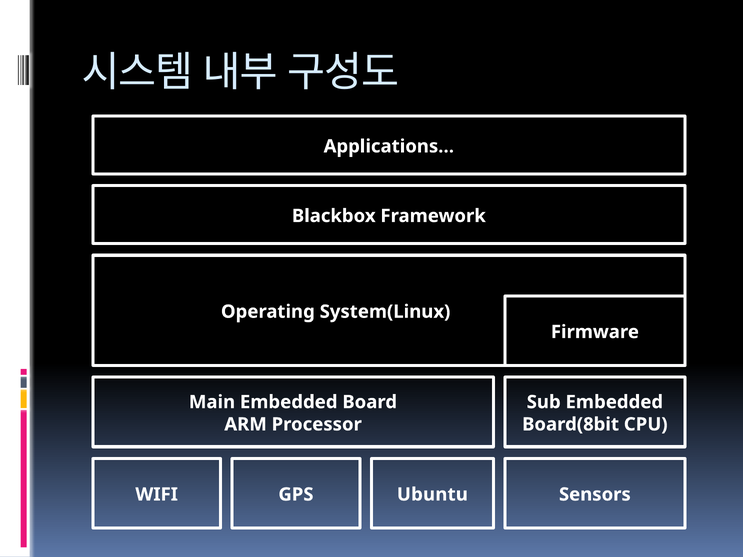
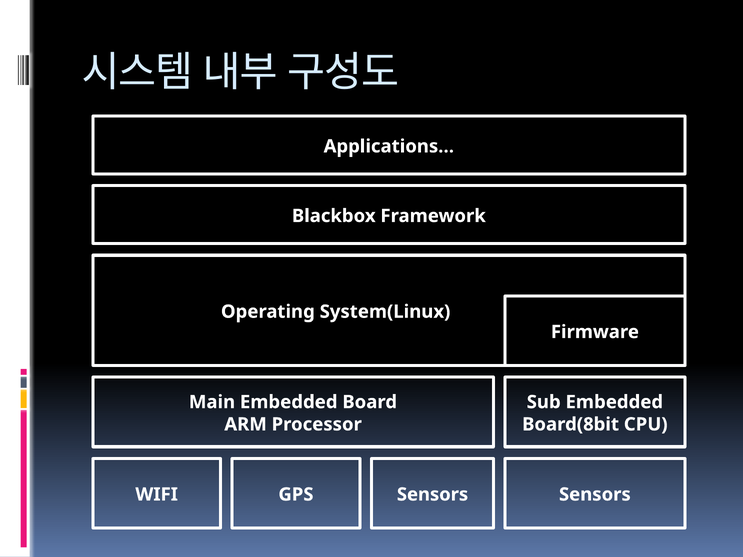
GPS Ubuntu: Ubuntu -> Sensors (433, 495)
